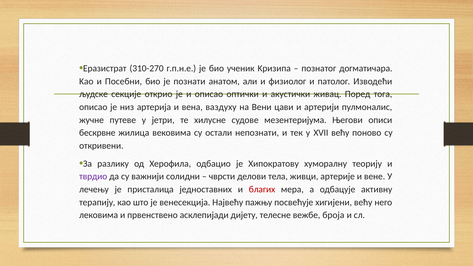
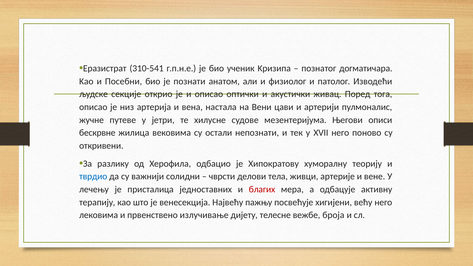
310-270: 310-270 -> 310-541 (147, 68)
ваздуху: ваздуху -> настала (221, 107)
XVII већу: већу -> него (340, 133)
тврдио colour: purple -> blue (93, 177)
асклепијади: асклепијади -> излучивање (204, 215)
